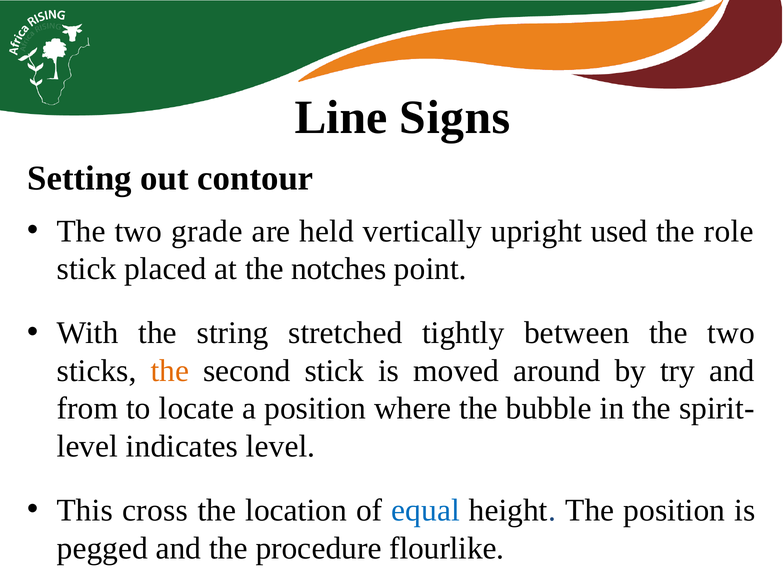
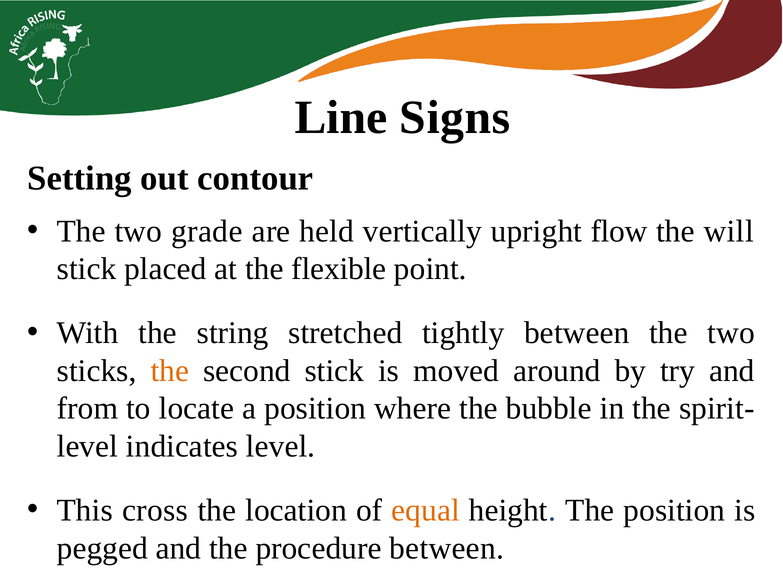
used: used -> flow (619, 231)
role: role -> will (729, 231)
notches: notches -> flexible (339, 269)
equal colour: blue -> orange (426, 511)
procedure flourlike: flourlike -> between (447, 548)
